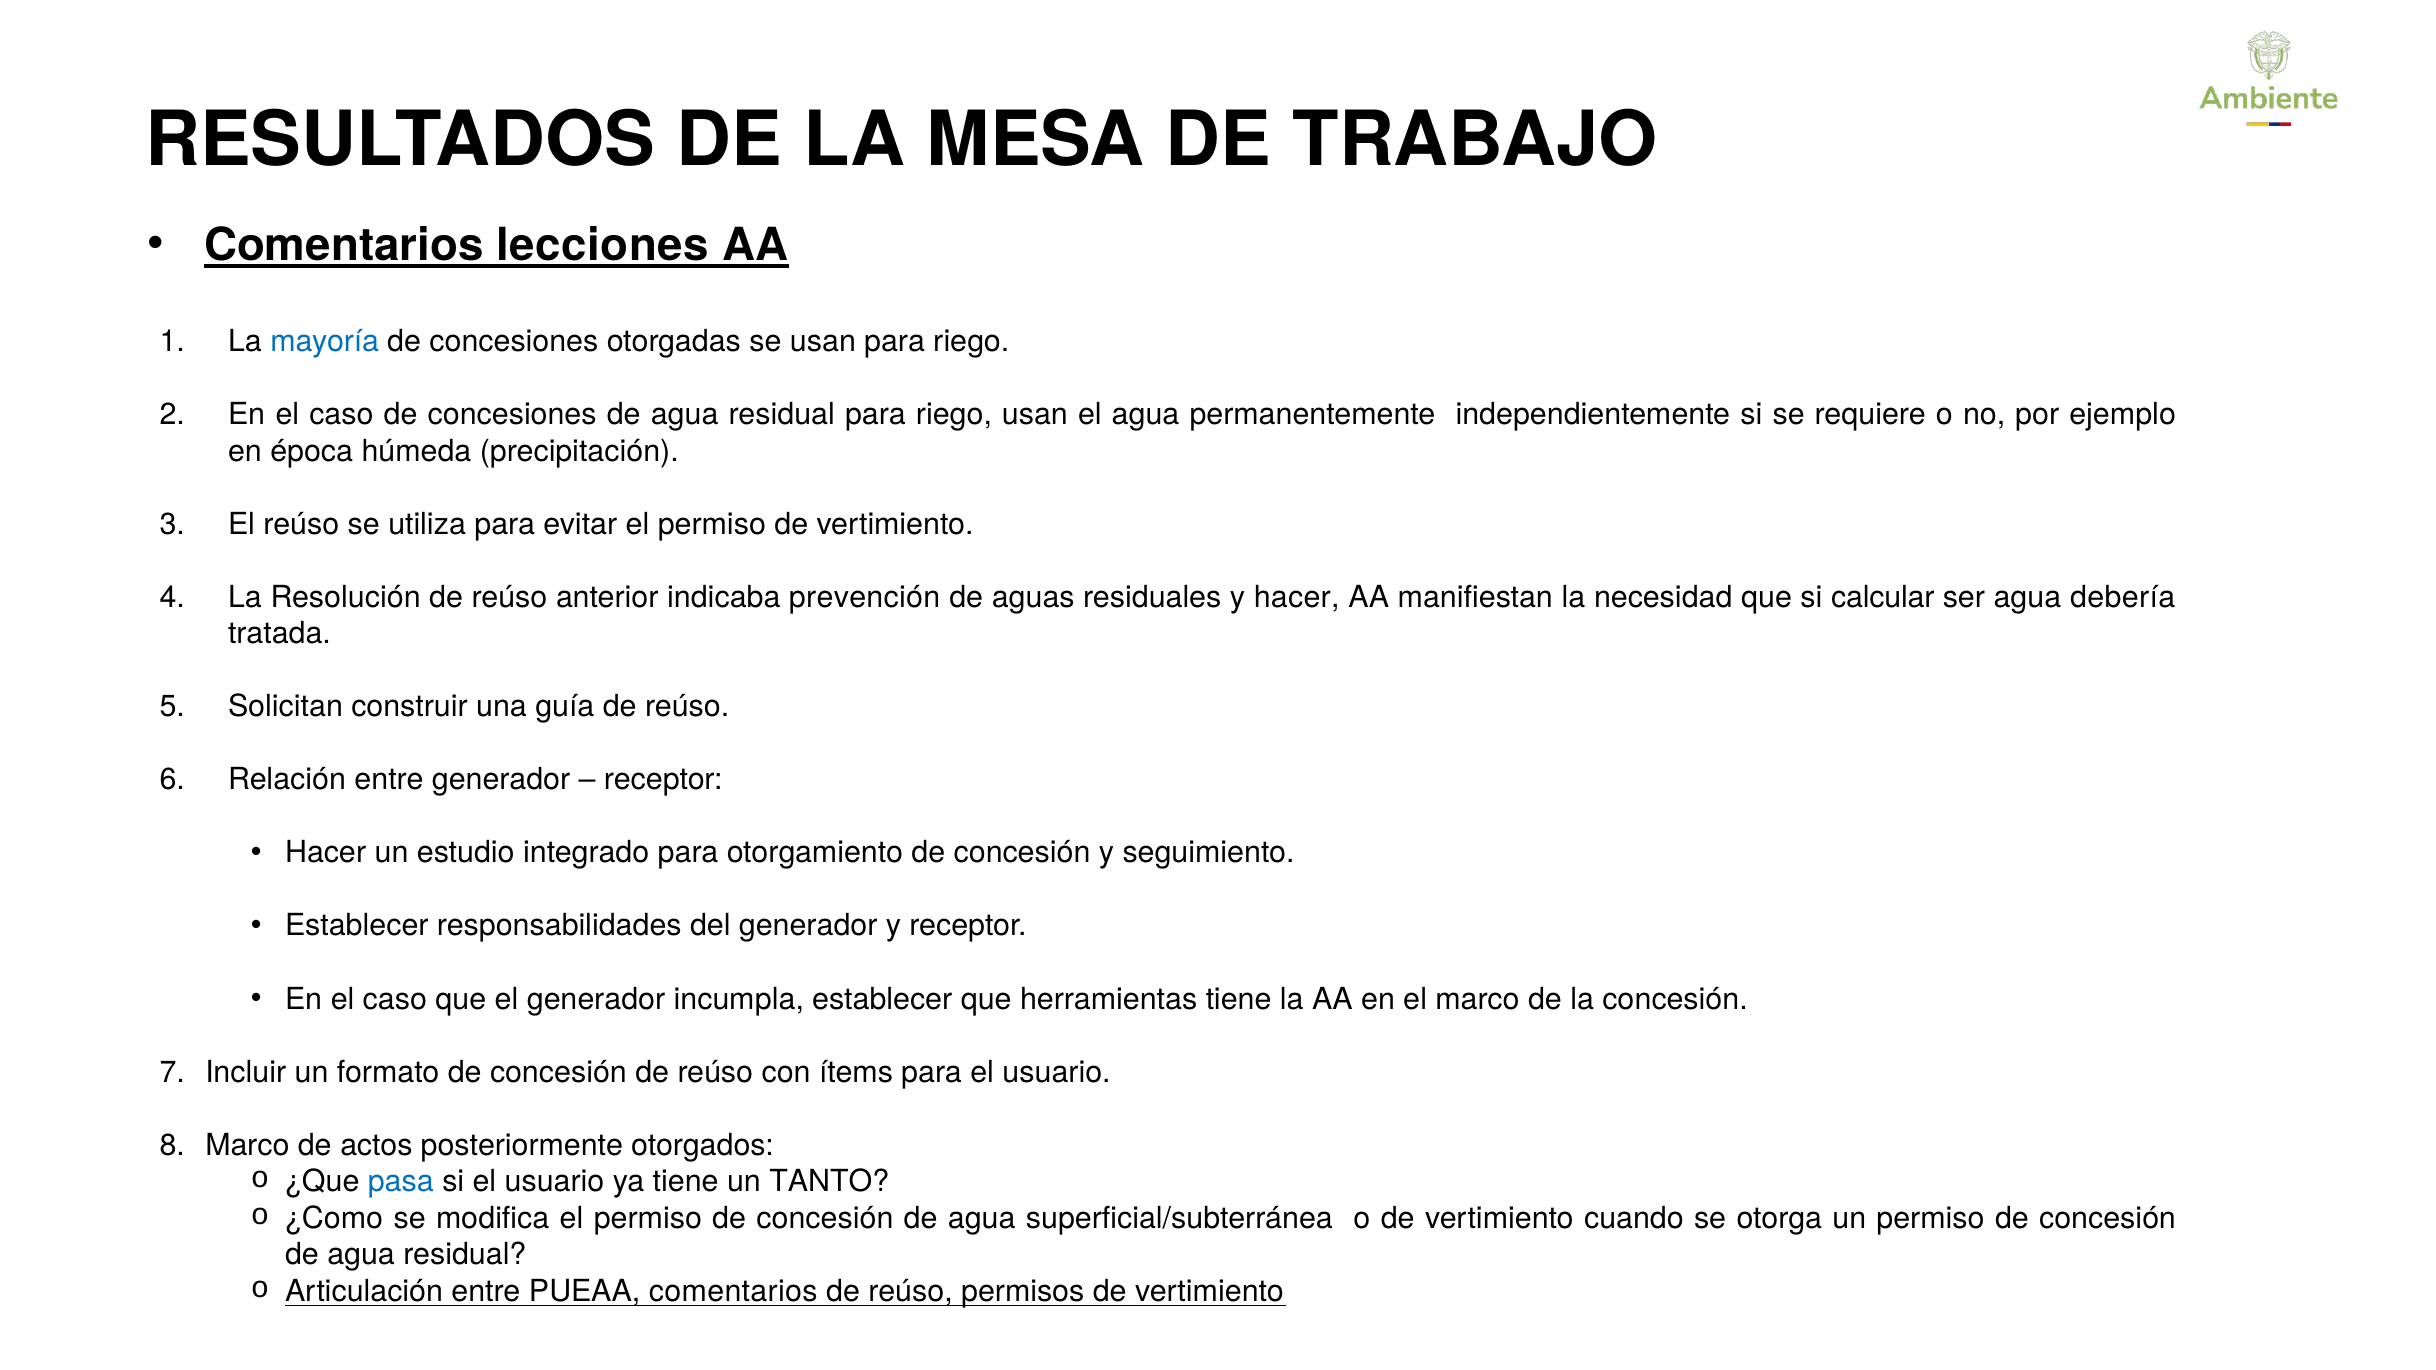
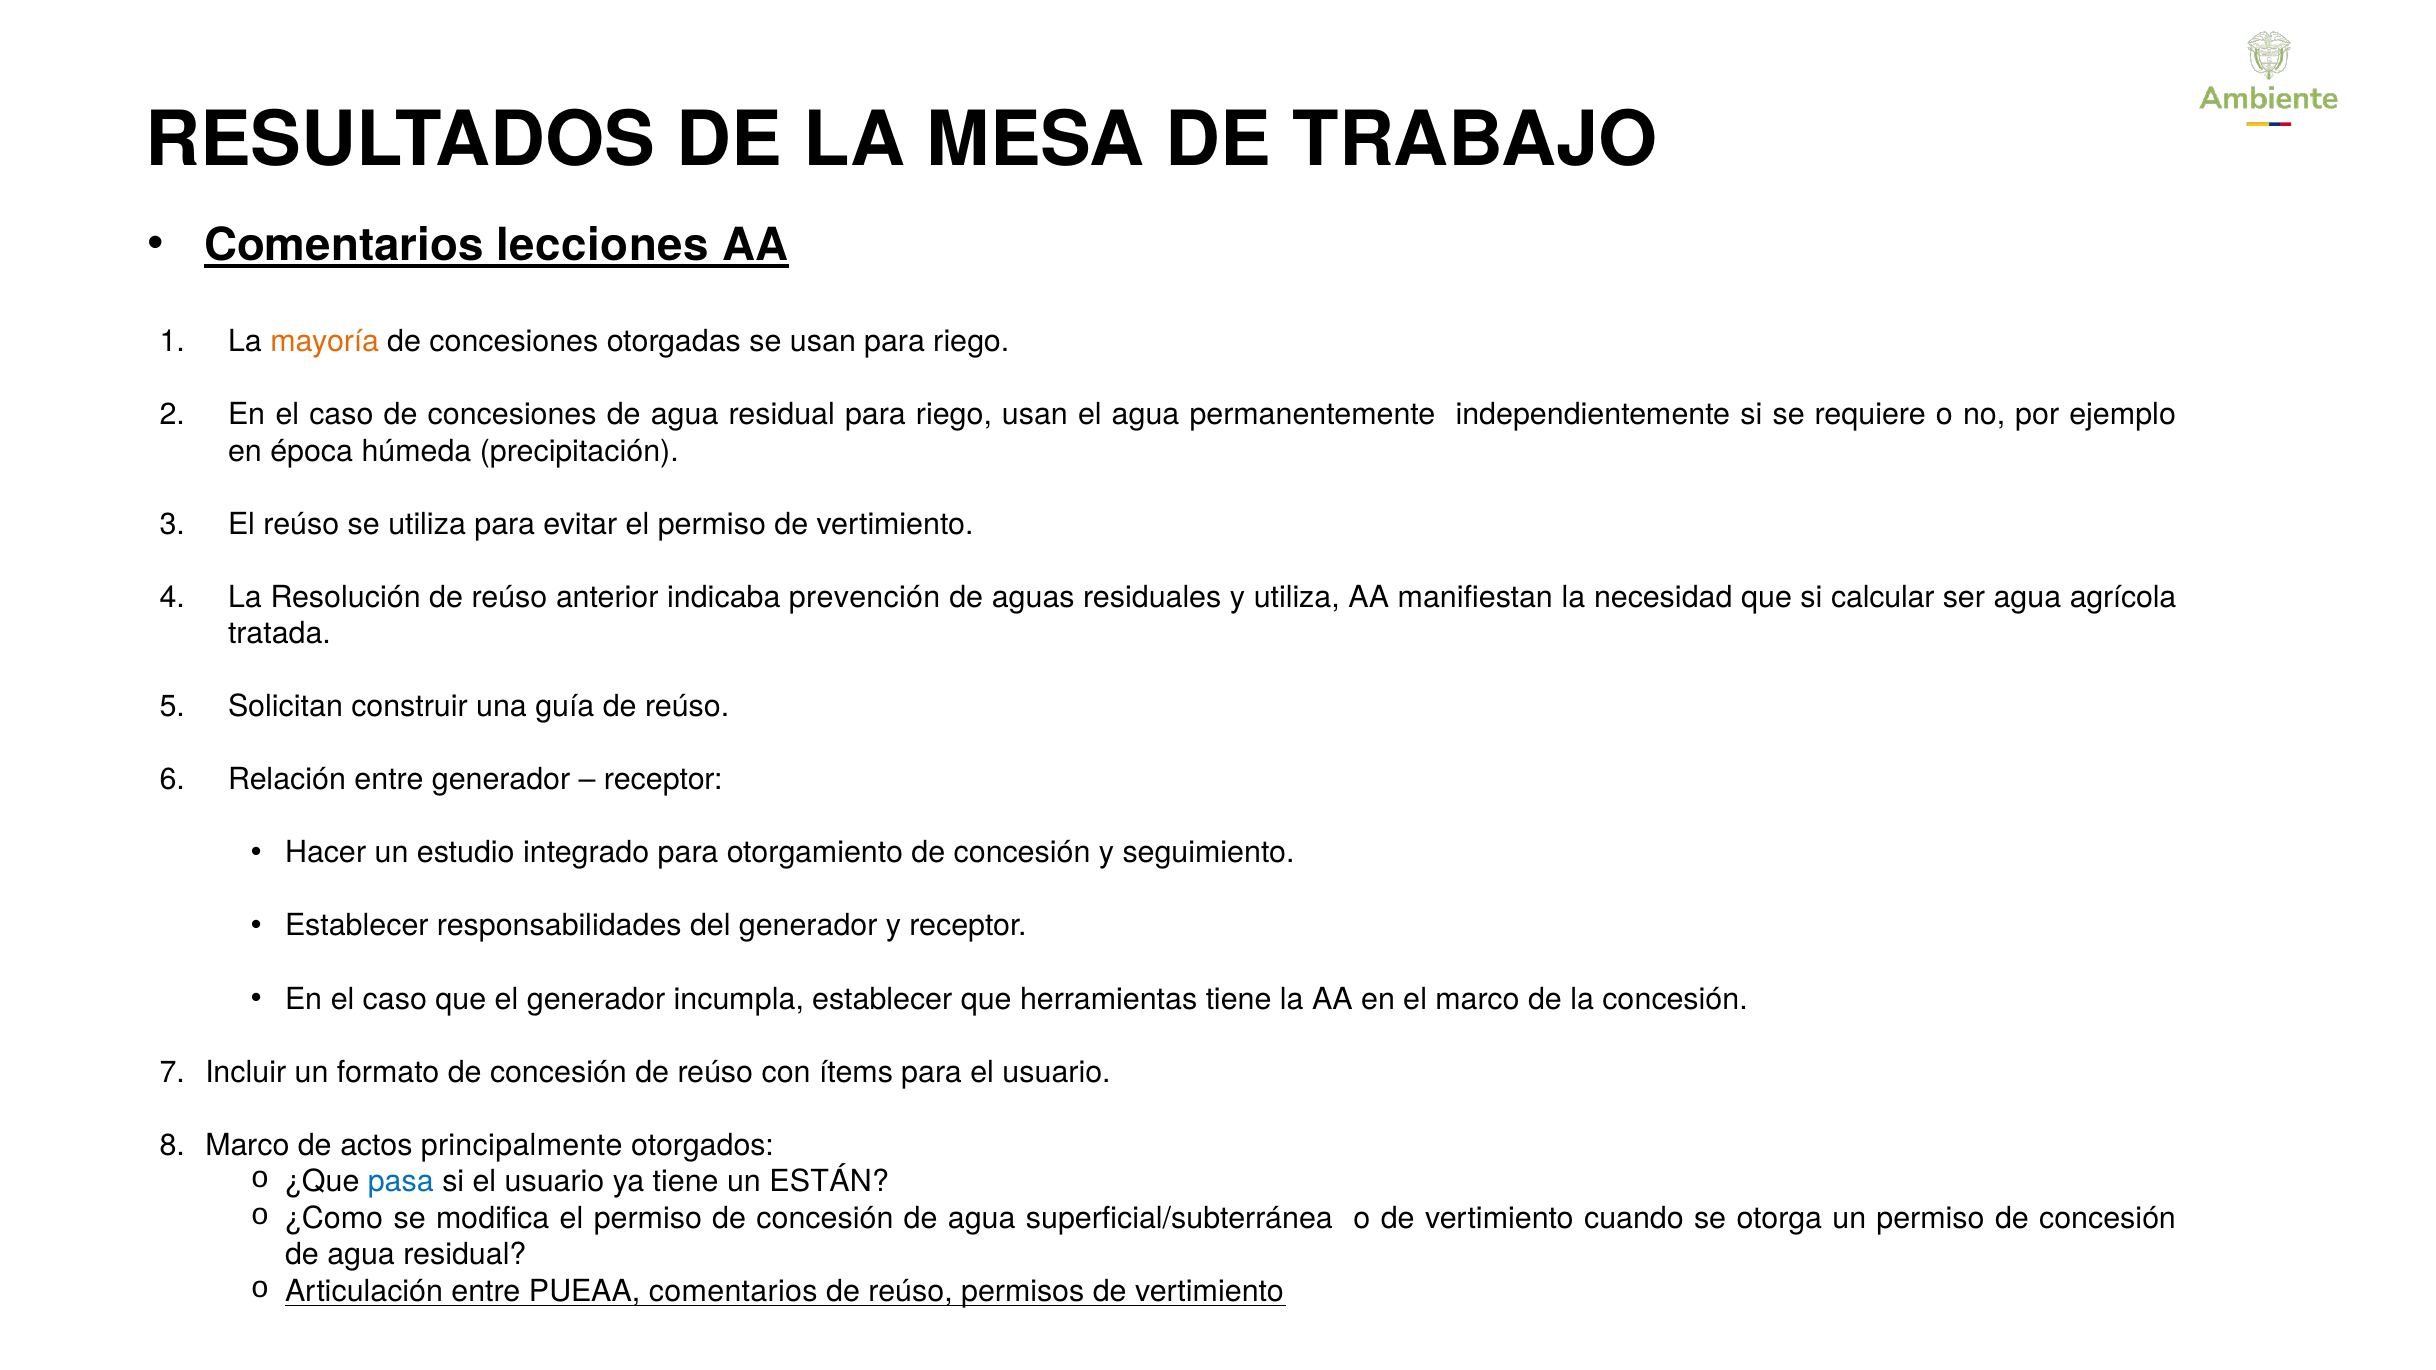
mayoría colour: blue -> orange (325, 341)
y hacer: hacer -> utiliza (1297, 597)
debería: debería -> agrícola (2123, 597)
posteriormente: posteriormente -> principalmente (522, 1145)
TANTO: TANTO -> ESTÁN (829, 1182)
